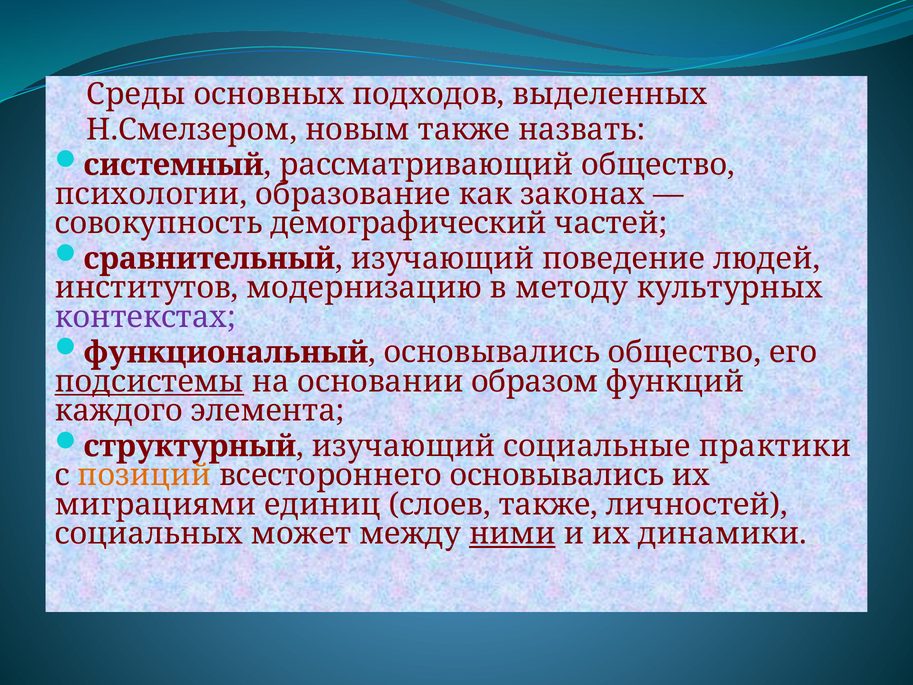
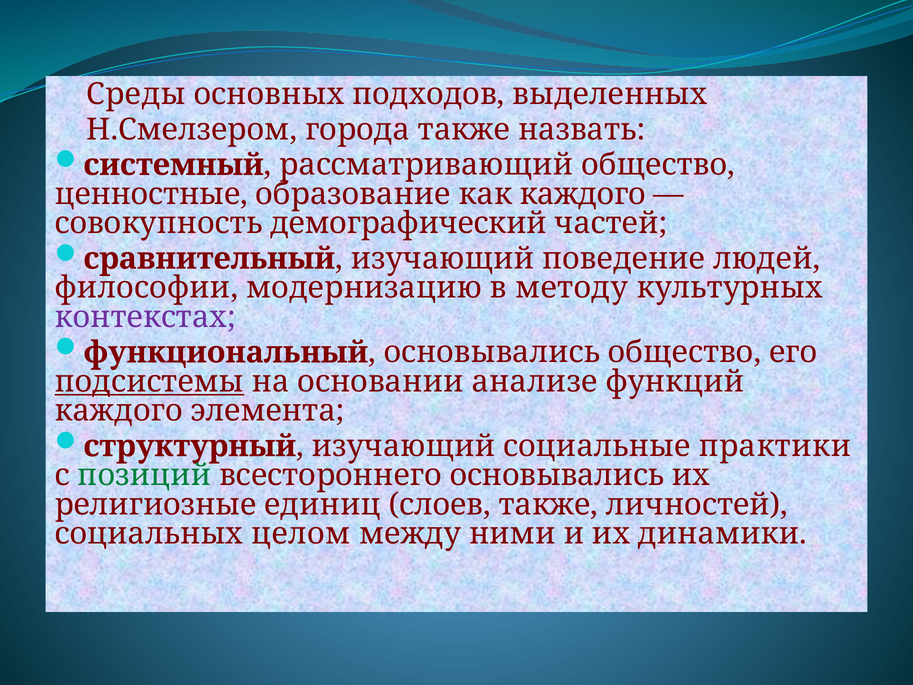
новым: новым -> города (358, 129)
психологии: психологии -> ценностные (151, 194)
как законах: законах -> каждого (583, 194)
институтов: институтов -> философии (146, 288)
образом: образом -> анализе (535, 382)
позиций colour: orange -> green (144, 475)
миграциями: миграциями -> религиозные (156, 504)
может: может -> целом (301, 534)
ними underline: present -> none (512, 534)
